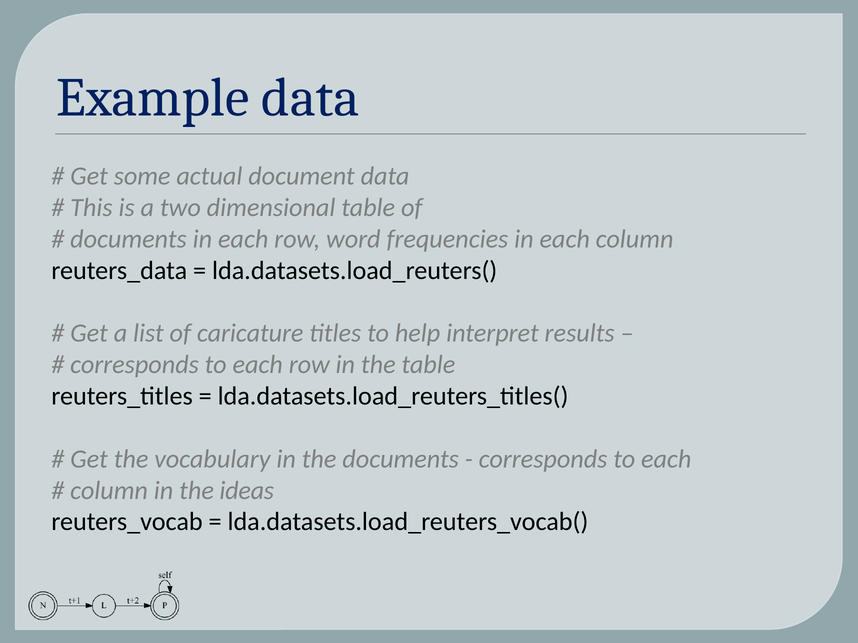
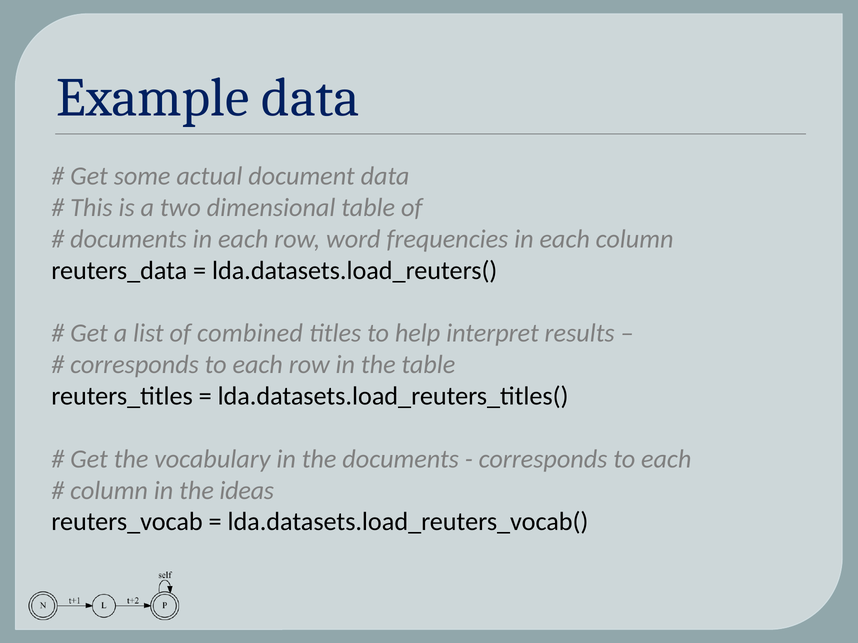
caricature: caricature -> combined (250, 334)
